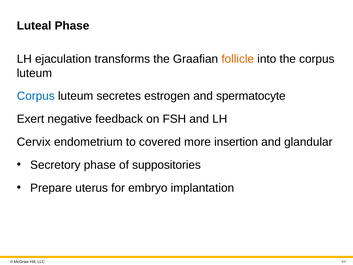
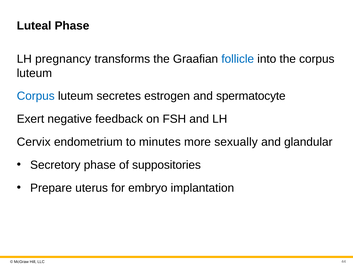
ejaculation: ejaculation -> pregnancy (63, 59)
follicle colour: orange -> blue (238, 59)
covered: covered -> minutes (160, 142)
insertion: insertion -> sexually (236, 142)
